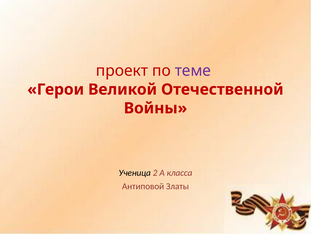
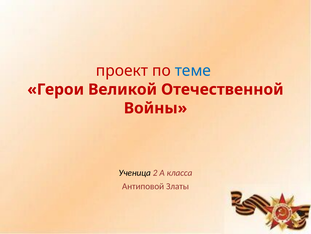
теме colour: purple -> blue (193, 71)
